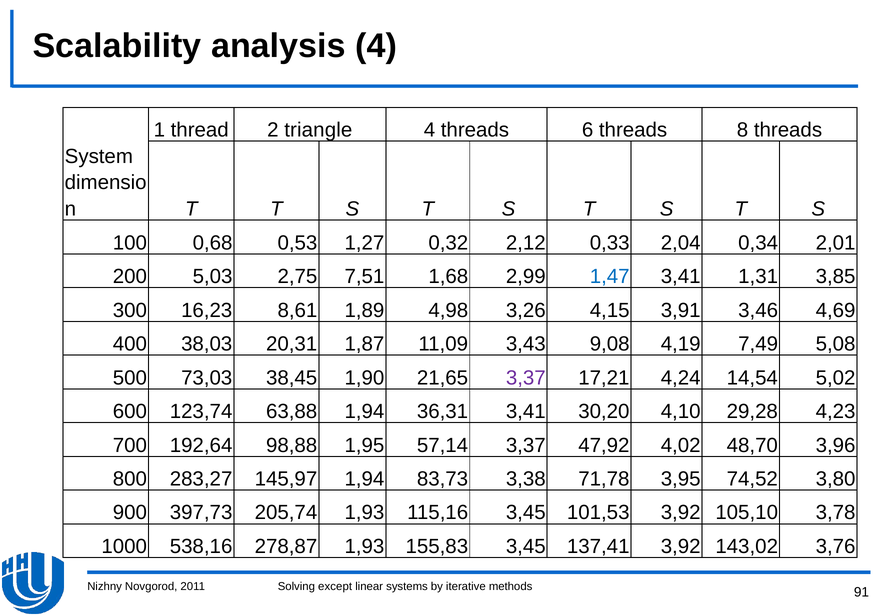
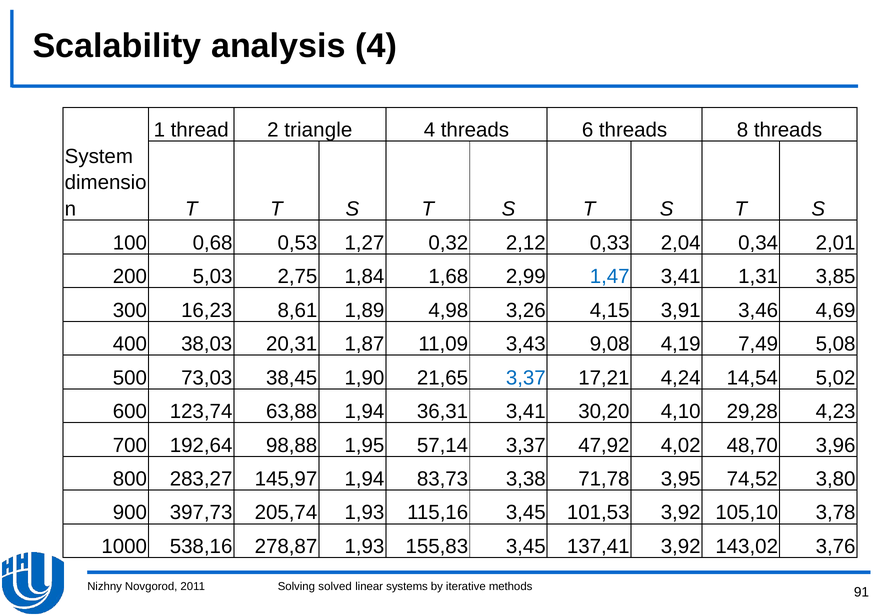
7,51: 7,51 -> 1,84 (364, 276)
3,37 colour: purple -> blue (526, 378)
except: except -> solved (335, 586)
